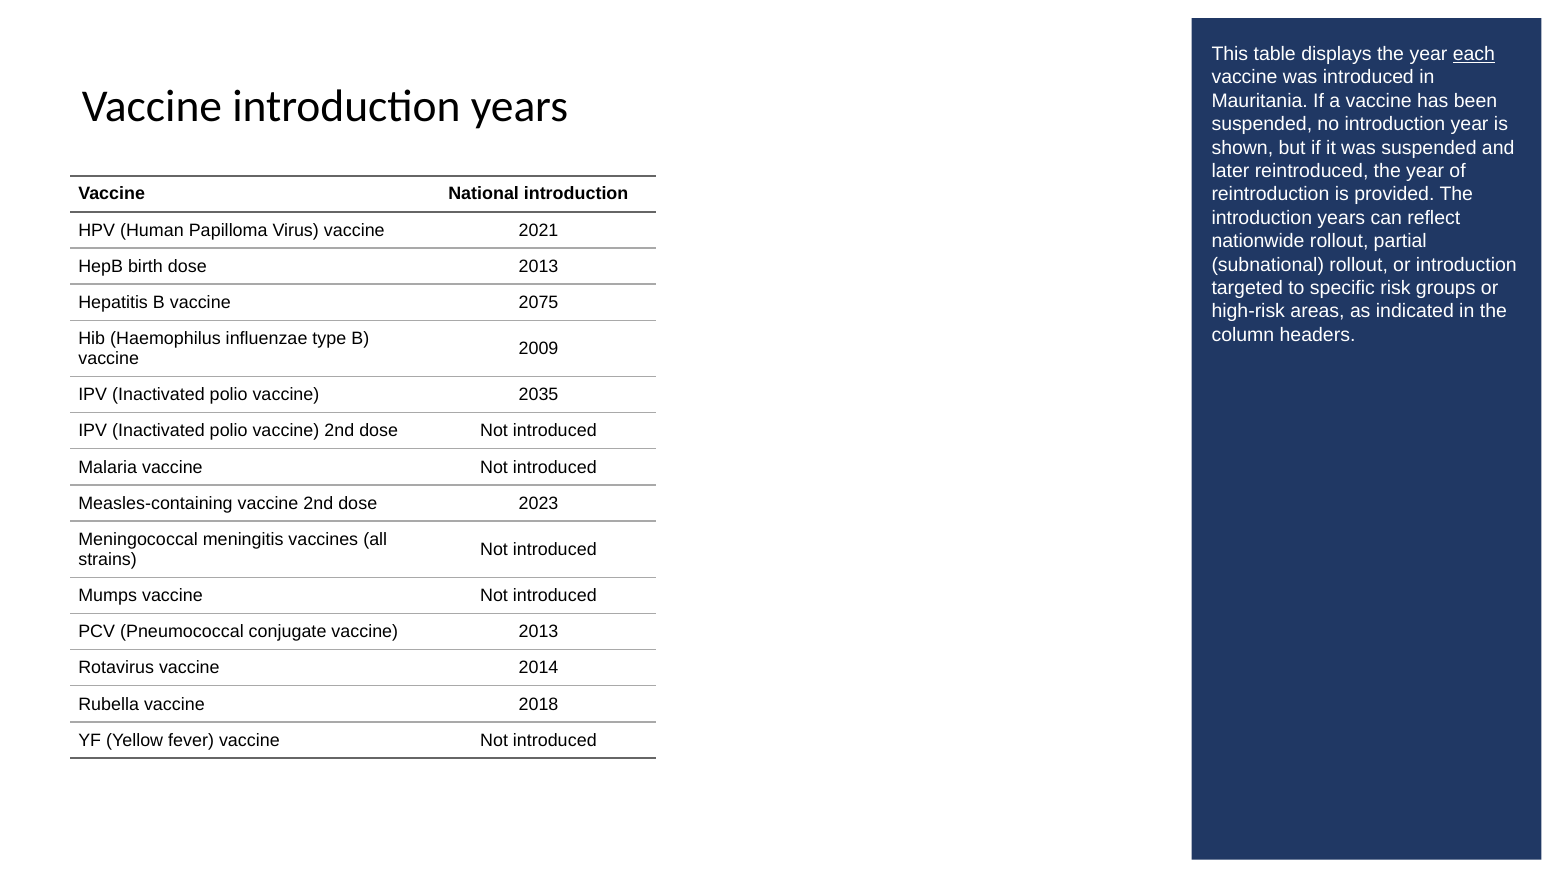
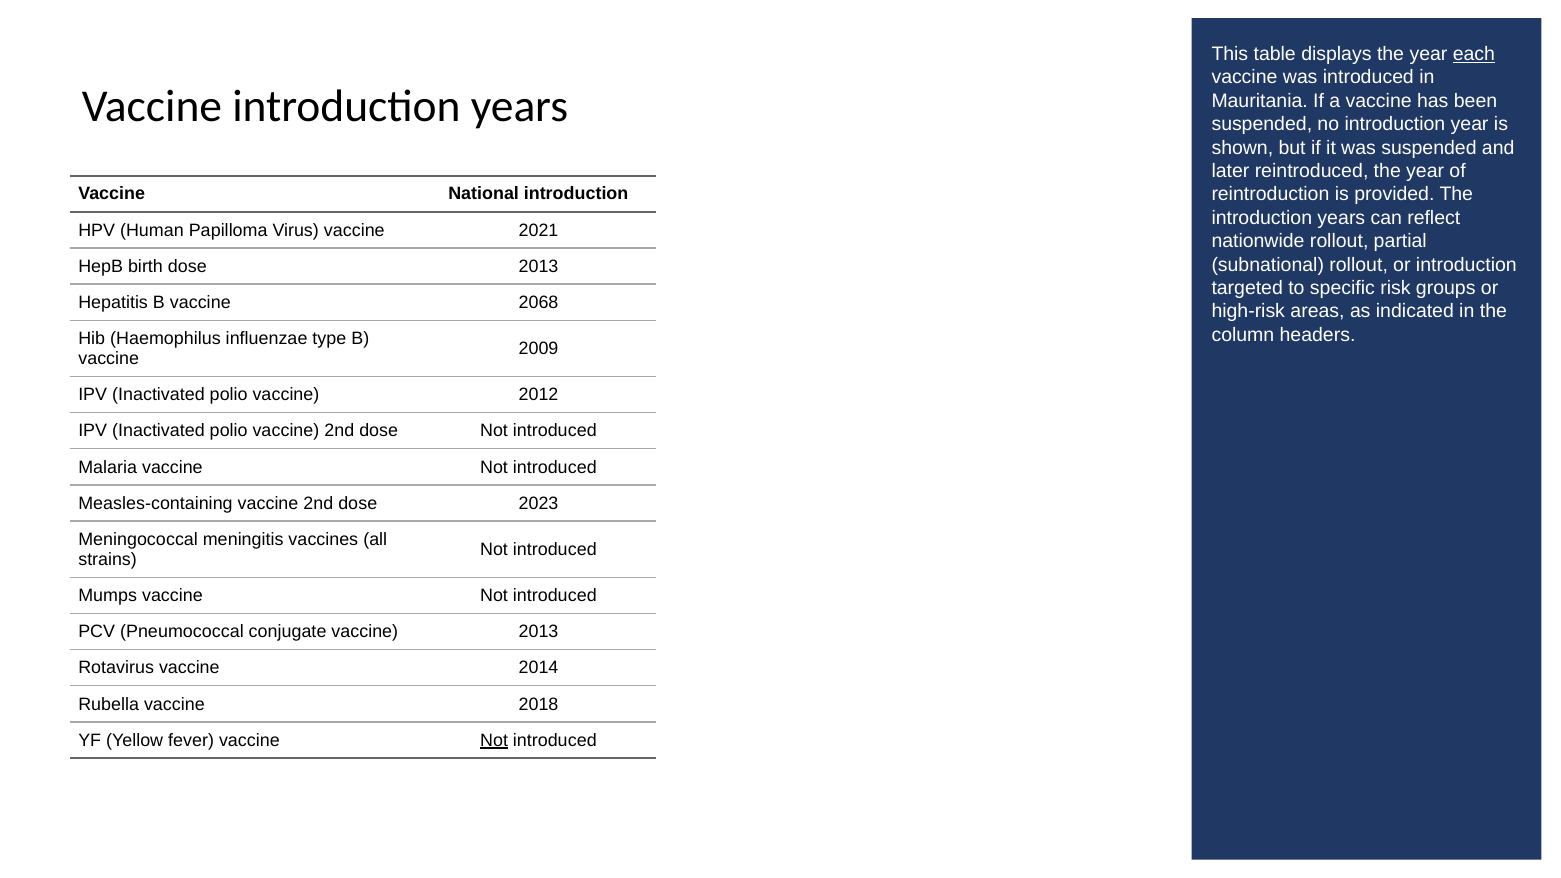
2075: 2075 -> 2068 (539, 303)
2035: 2035 -> 2012 (539, 395)
Not underline: none -> present (494, 740)
